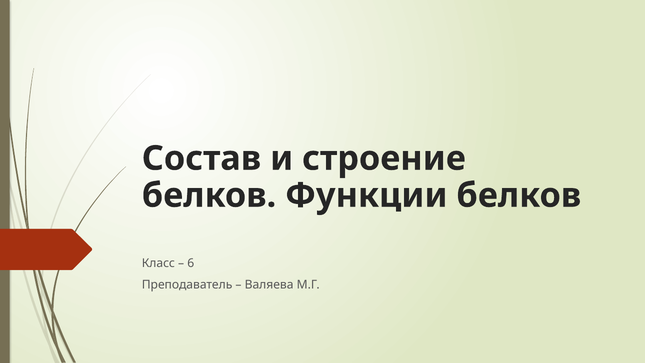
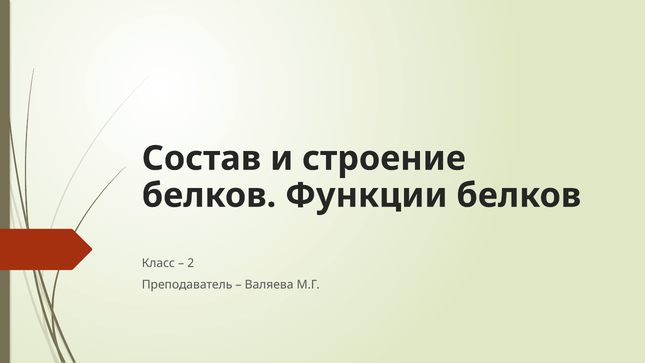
6: 6 -> 2 (191, 263)
